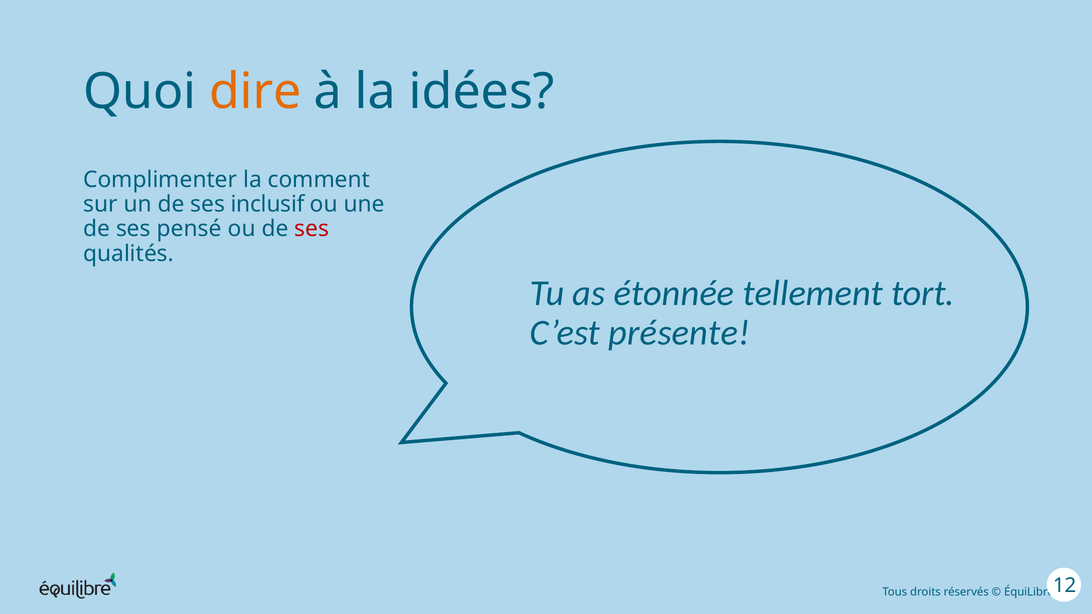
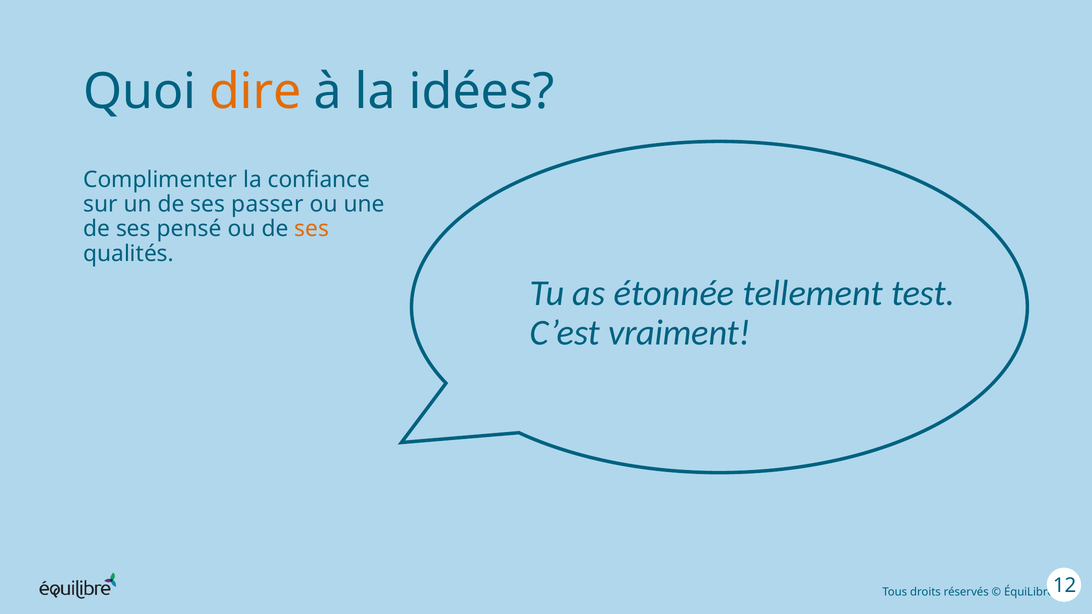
comment: comment -> confiance (319, 180)
inclusif: inclusif -> passer (267, 204)
ses colour: red -> orange (312, 229)
tort: tort -> test (923, 293)
présente: présente -> vraiment (680, 333)
